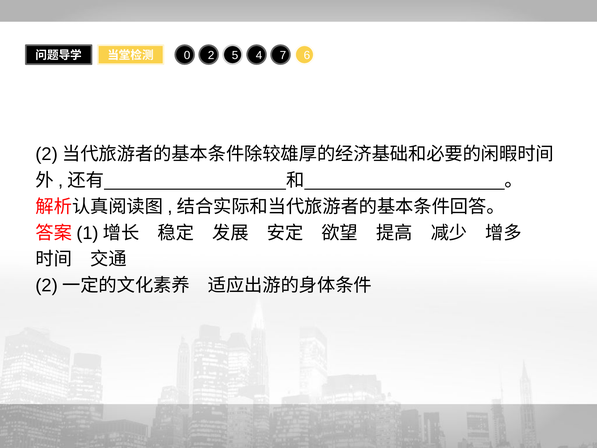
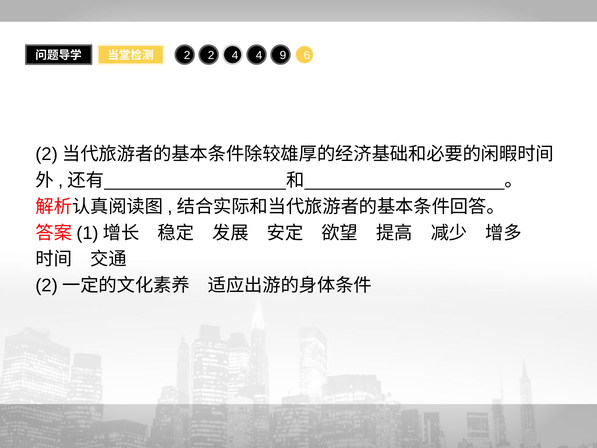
0: 0 -> 2 (187, 55)
2 5: 5 -> 4 (235, 55)
7: 7 -> 9 (283, 55)
